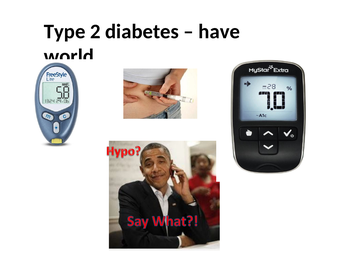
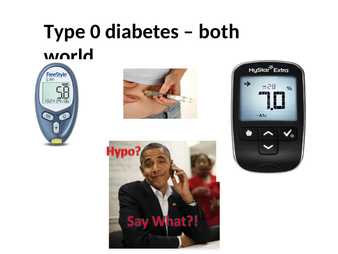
2: 2 -> 0 (95, 31)
have: have -> both (219, 31)
